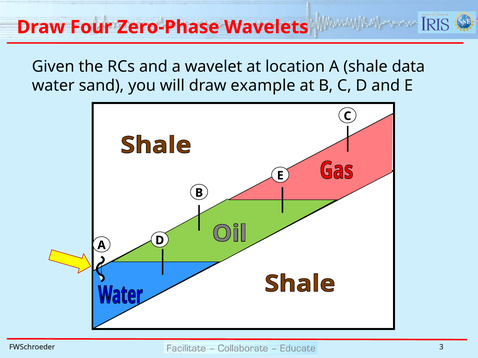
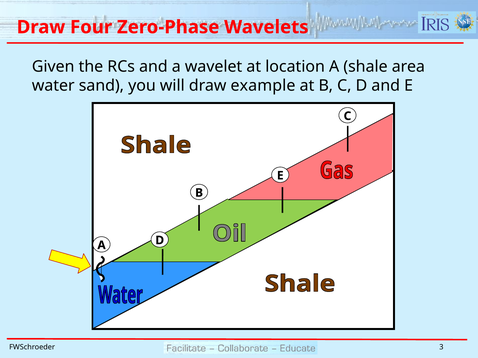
data: data -> area (408, 67)
